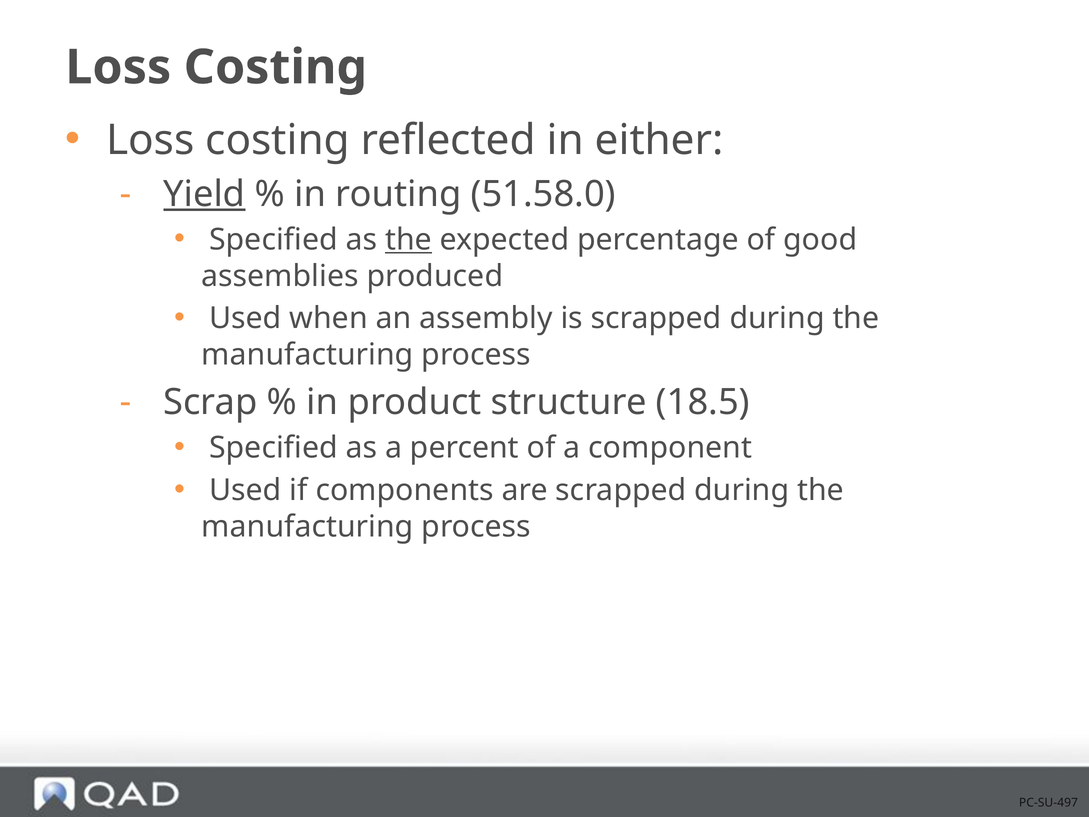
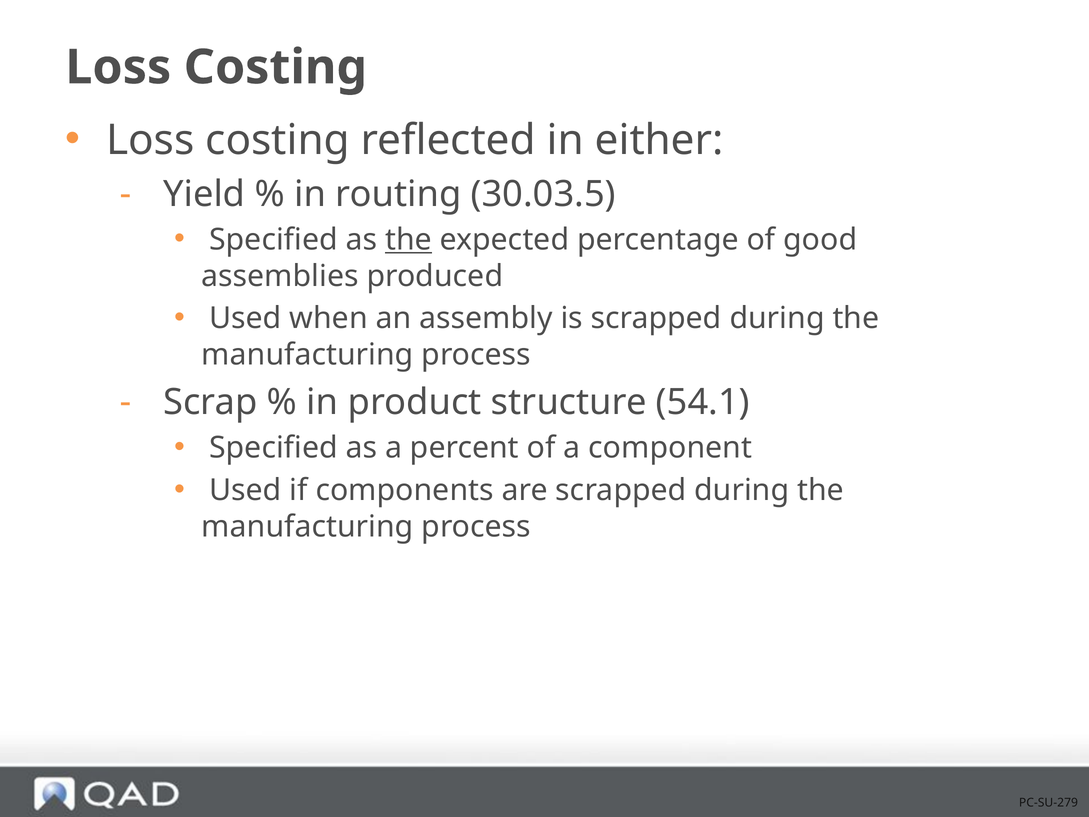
Yield underline: present -> none (204, 194)
51.58.0: 51.58.0 -> 30.03.5 (543, 194)
18.5: 18.5 -> 54.1 (703, 402)
PC-SU-497: PC-SU-497 -> PC-SU-279 (1048, 803)
